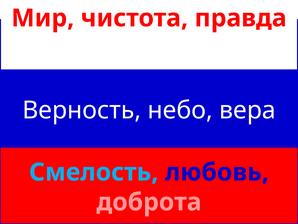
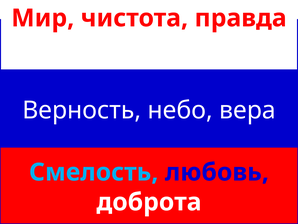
доброта colour: pink -> white (149, 202)
